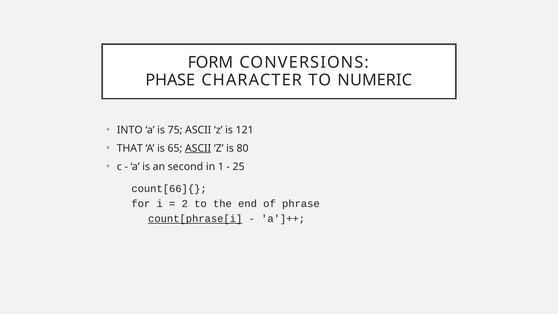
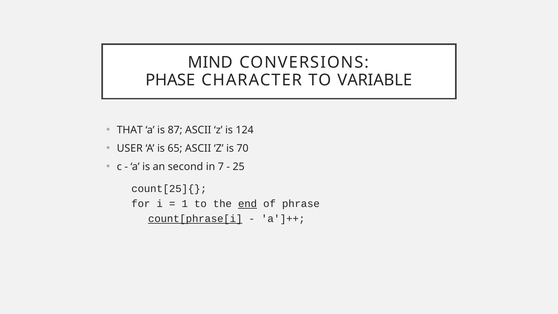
FORM: FORM -> MIND (210, 62)
NUMERIC: NUMERIC -> VARIABLE (375, 80)
INTO: INTO -> THAT (130, 130)
75: 75 -> 87 (175, 130)
121: 121 -> 124 (245, 130)
THAT: THAT -> USER (130, 148)
ASCII underline: present -> none (198, 148)
80: 80 -> 70 (243, 148)
1: 1 -> 7 (221, 167)
count[66]{: count[66]{ -> count[25]{ (169, 189)
2: 2 -> 1 (185, 204)
end underline: none -> present (248, 204)
